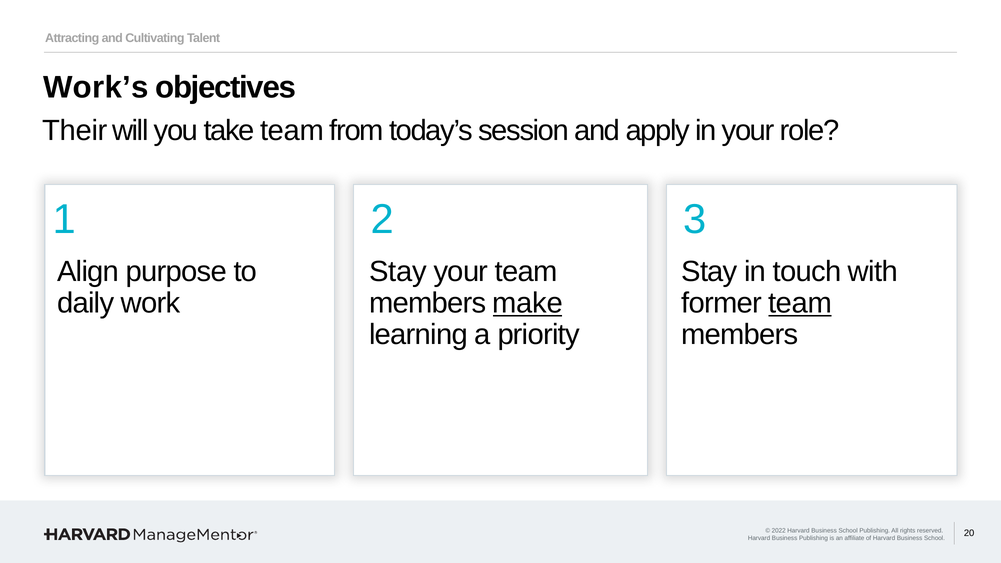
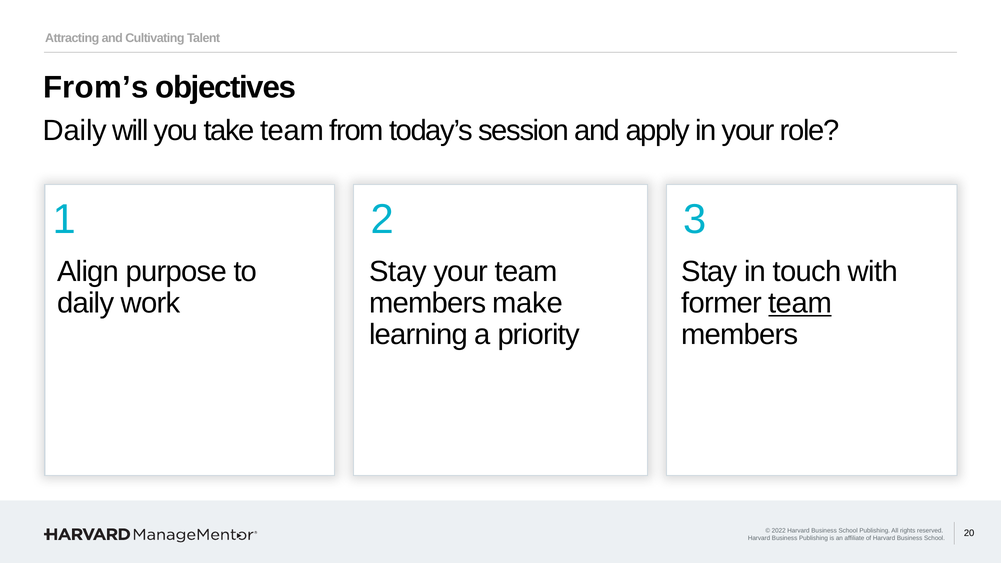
Work’s: Work’s -> From’s (96, 87)
Their: Their -> Daily (75, 130)
make underline: present -> none (528, 303)
